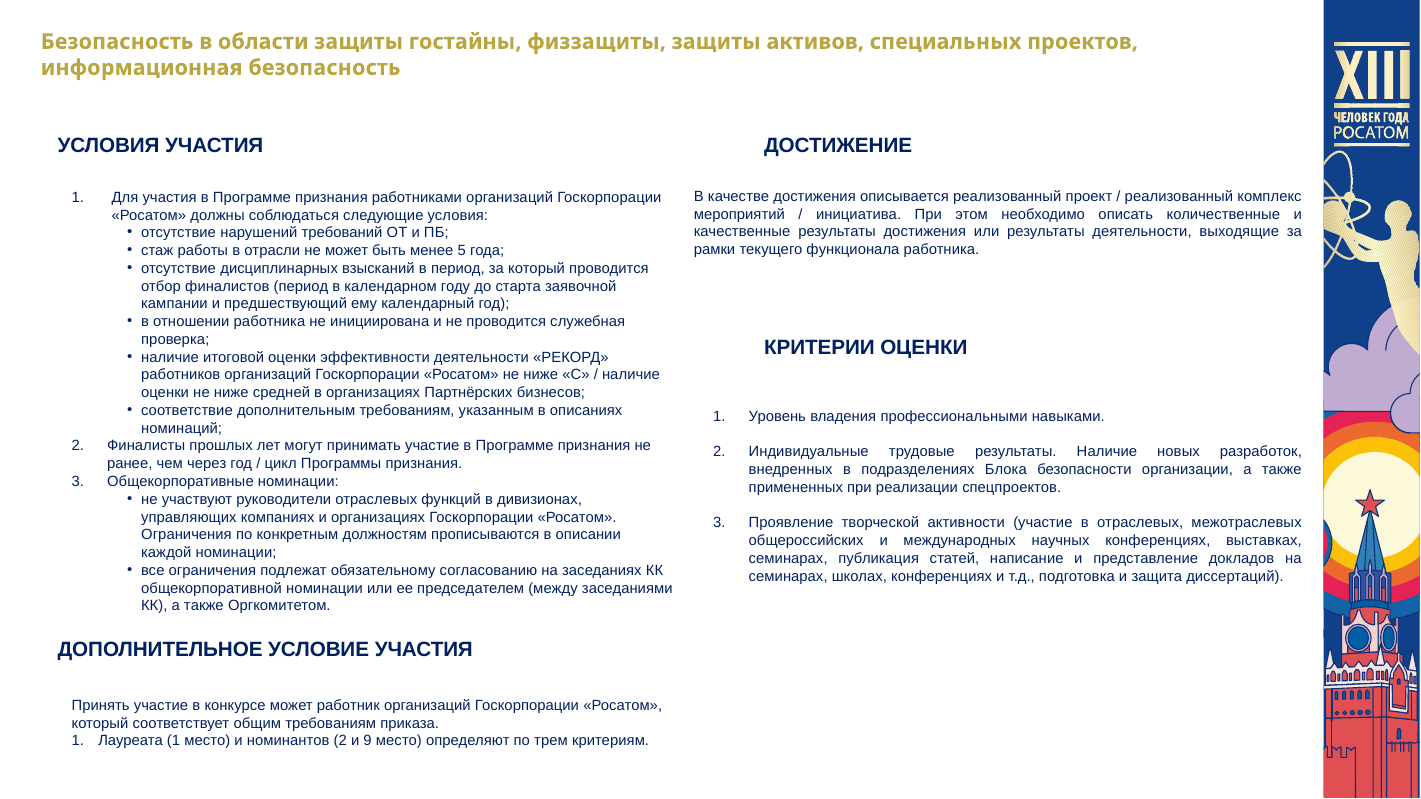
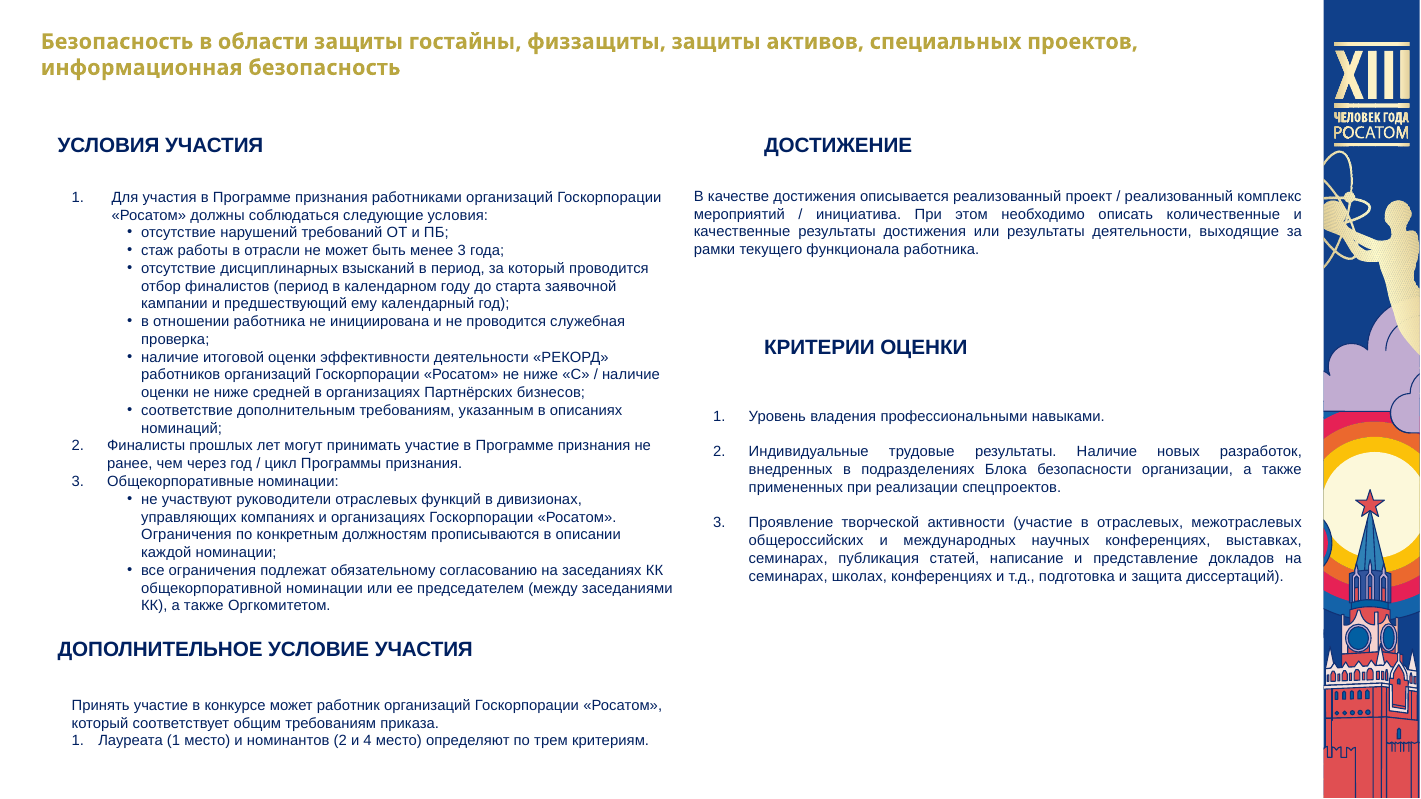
менее 5: 5 -> 3 (462, 251)
9: 9 -> 4 (368, 741)
